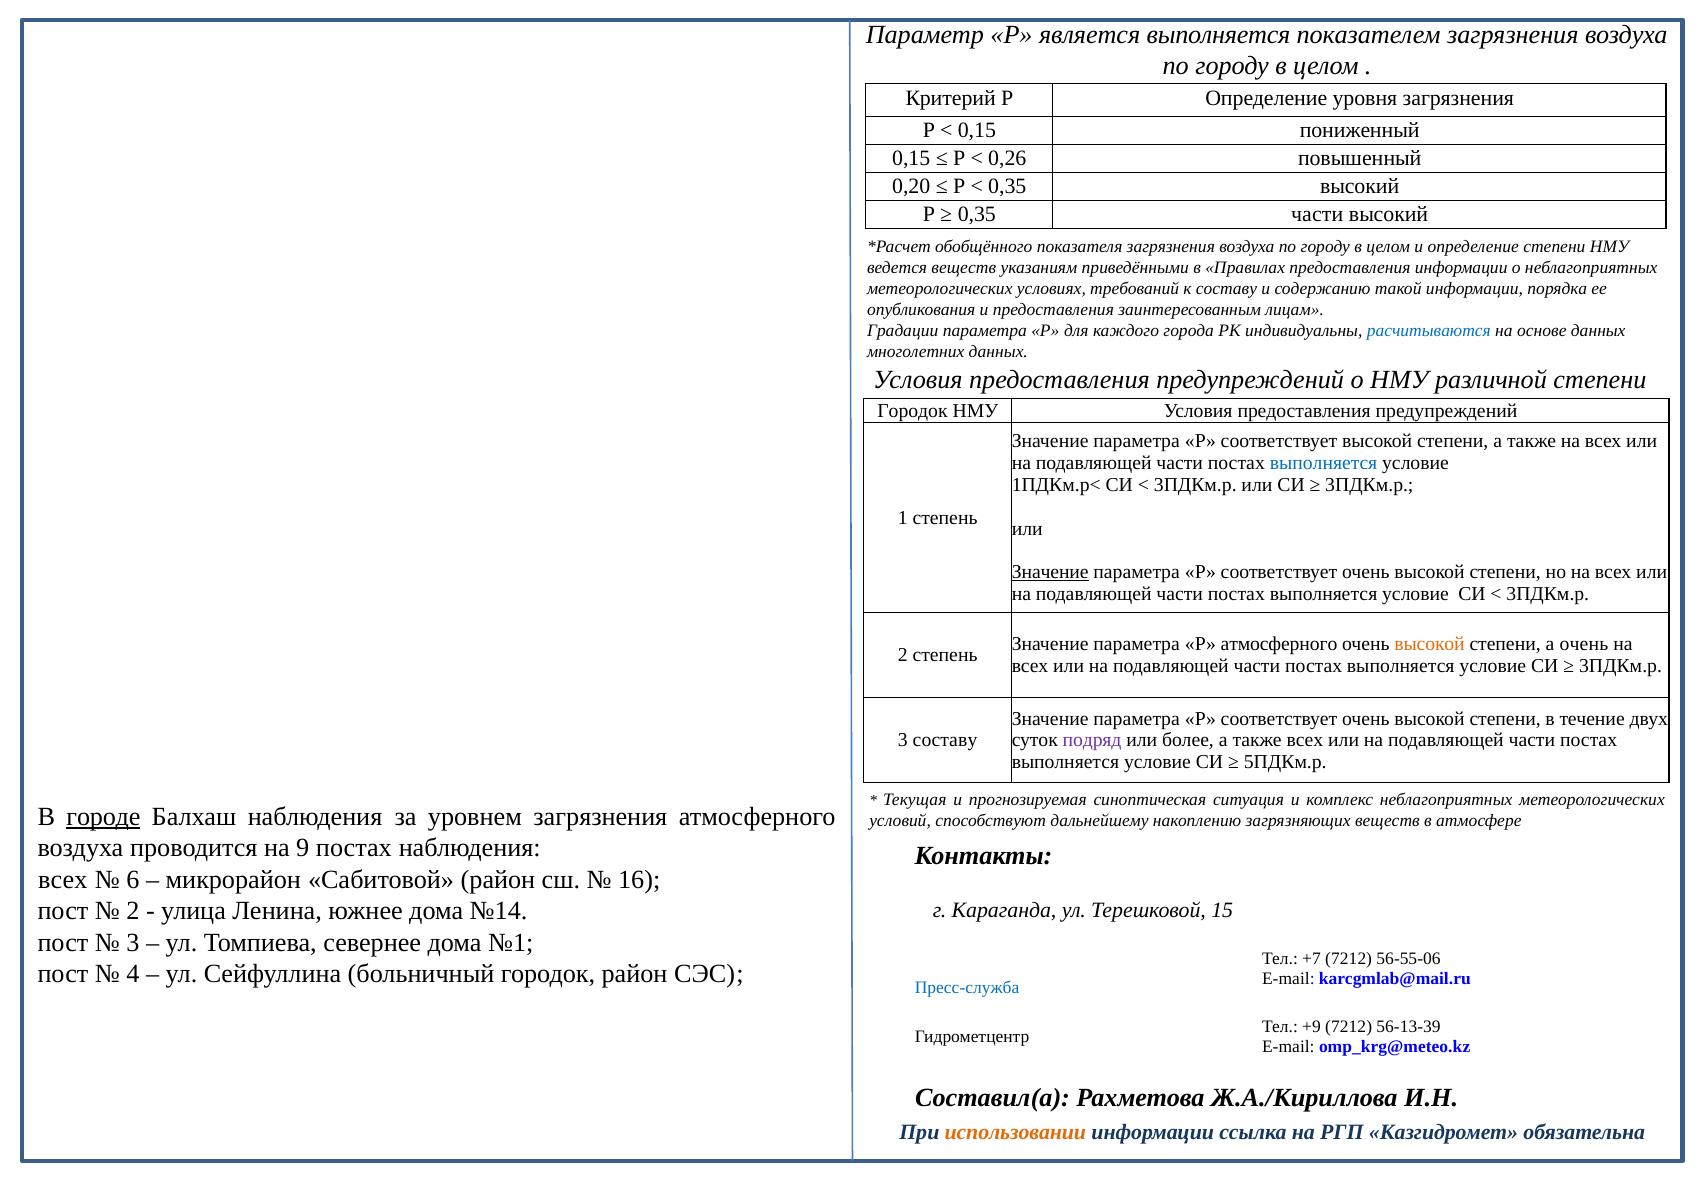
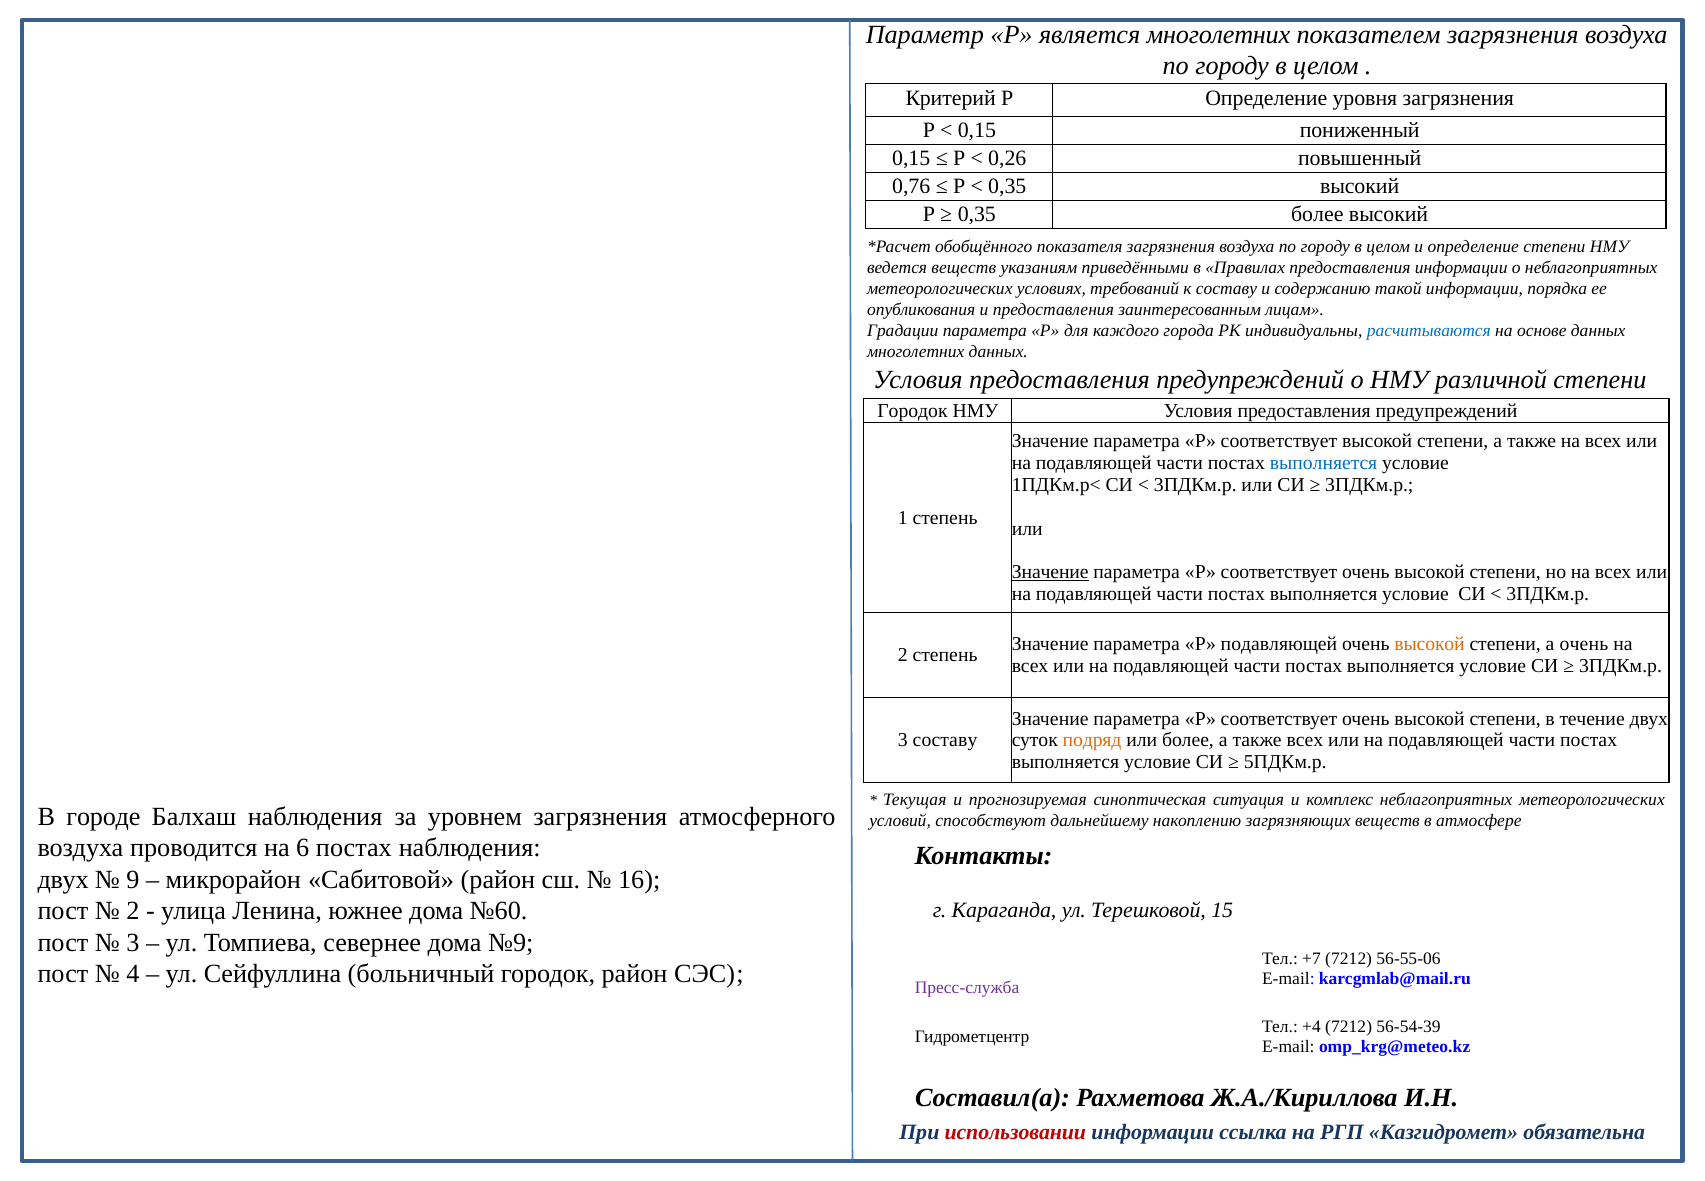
является выполняется: выполняется -> многолетних (1218, 34)
0,20: 0,20 -> 0,76 (911, 186)
0,35 части: части -> более (1317, 214)
Р атмосферного: атмосферного -> подавляющей (1279, 644)
подряд colour: purple -> orange (1092, 740)
городе underline: present -> none (103, 816)
9: 9 -> 6 (303, 848)
всех: всех -> двух (63, 879)
6: 6 -> 9 (133, 879)
№14: №14 -> №60 (499, 911)
№1: №1 -> №9 (511, 942)
Пресс-служба colour: blue -> purple (967, 988)
+9: +9 -> +4 (1311, 1027)
56-13-39: 56-13-39 -> 56-54-39 (1409, 1027)
использовании colour: orange -> red (1015, 1132)
